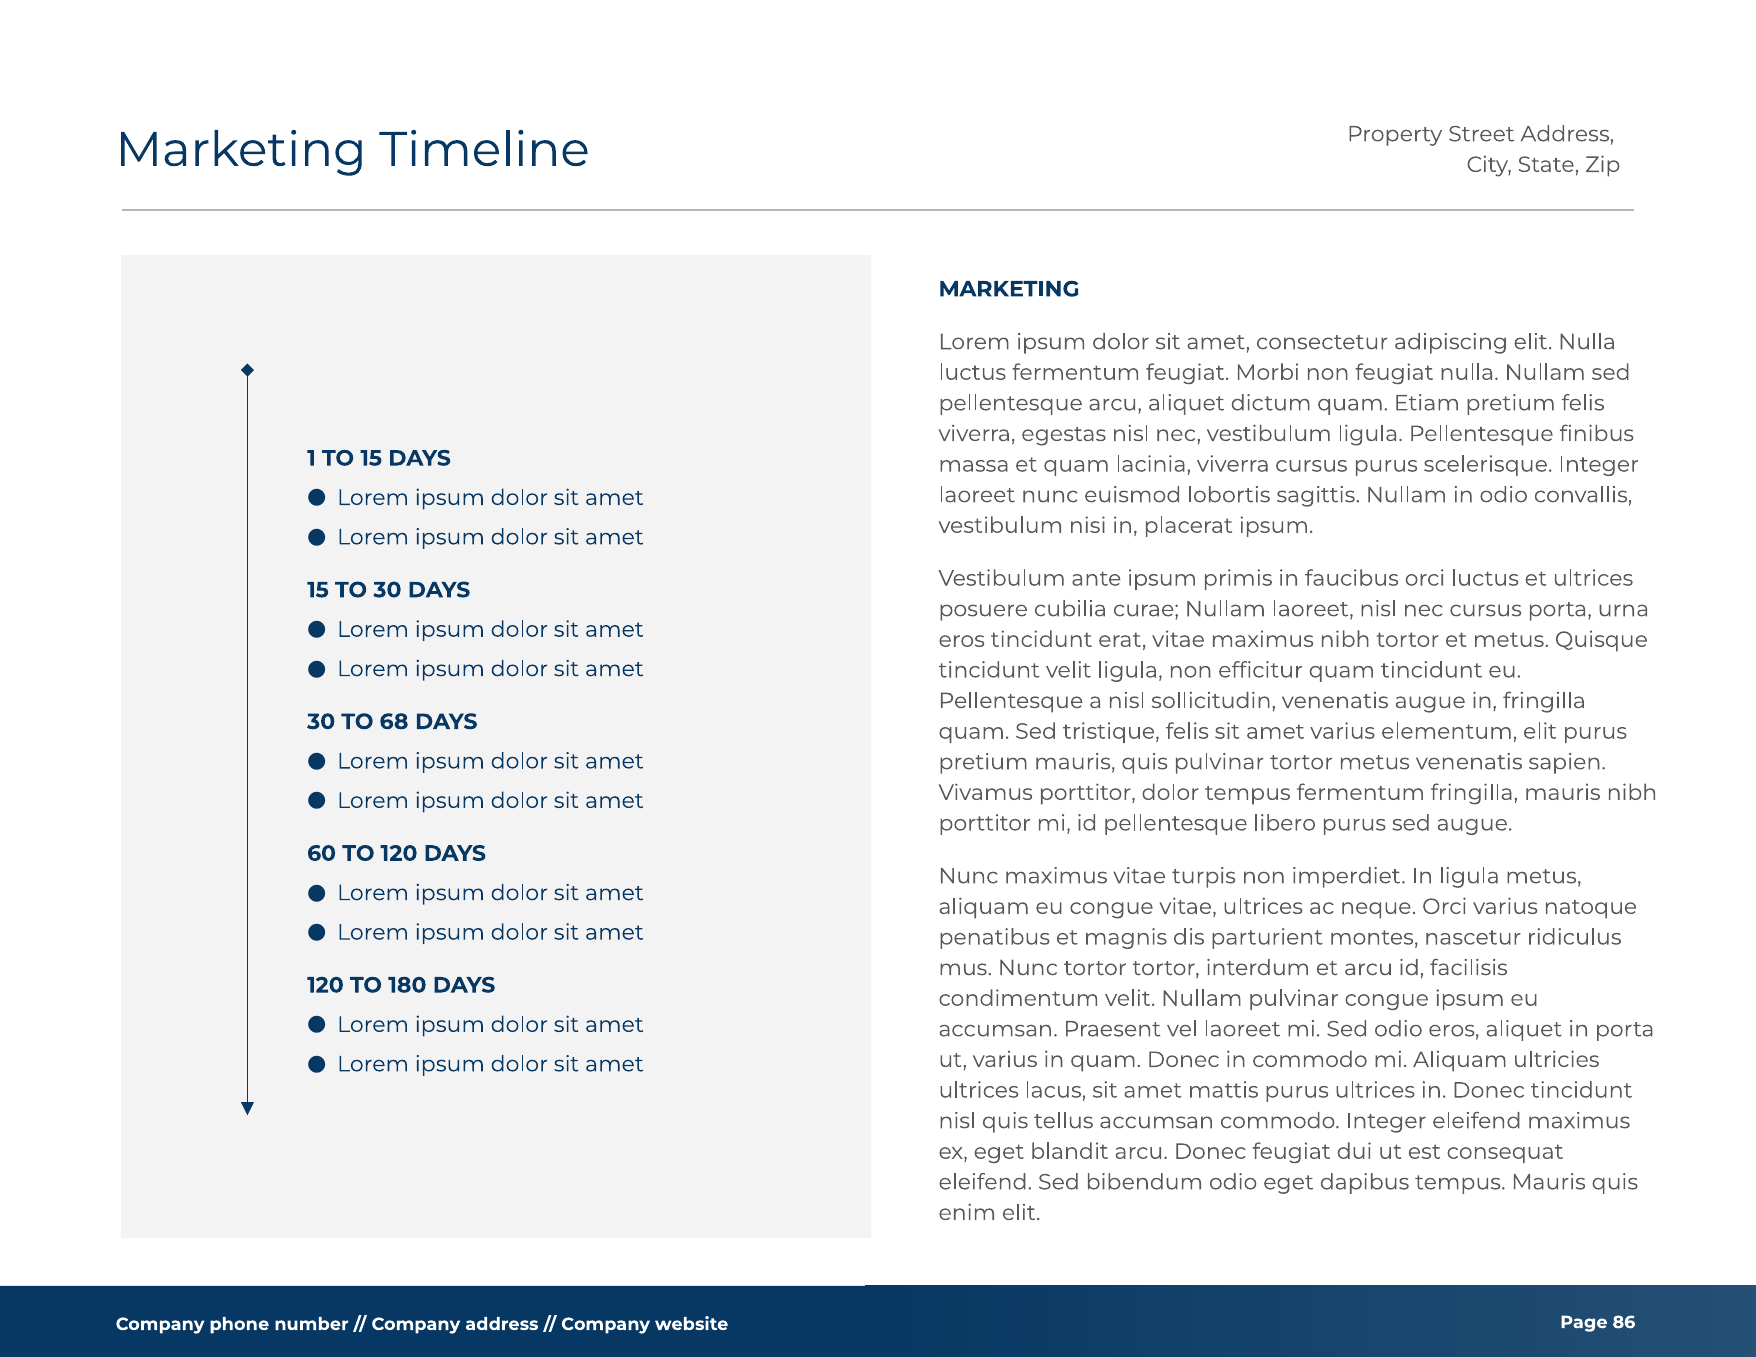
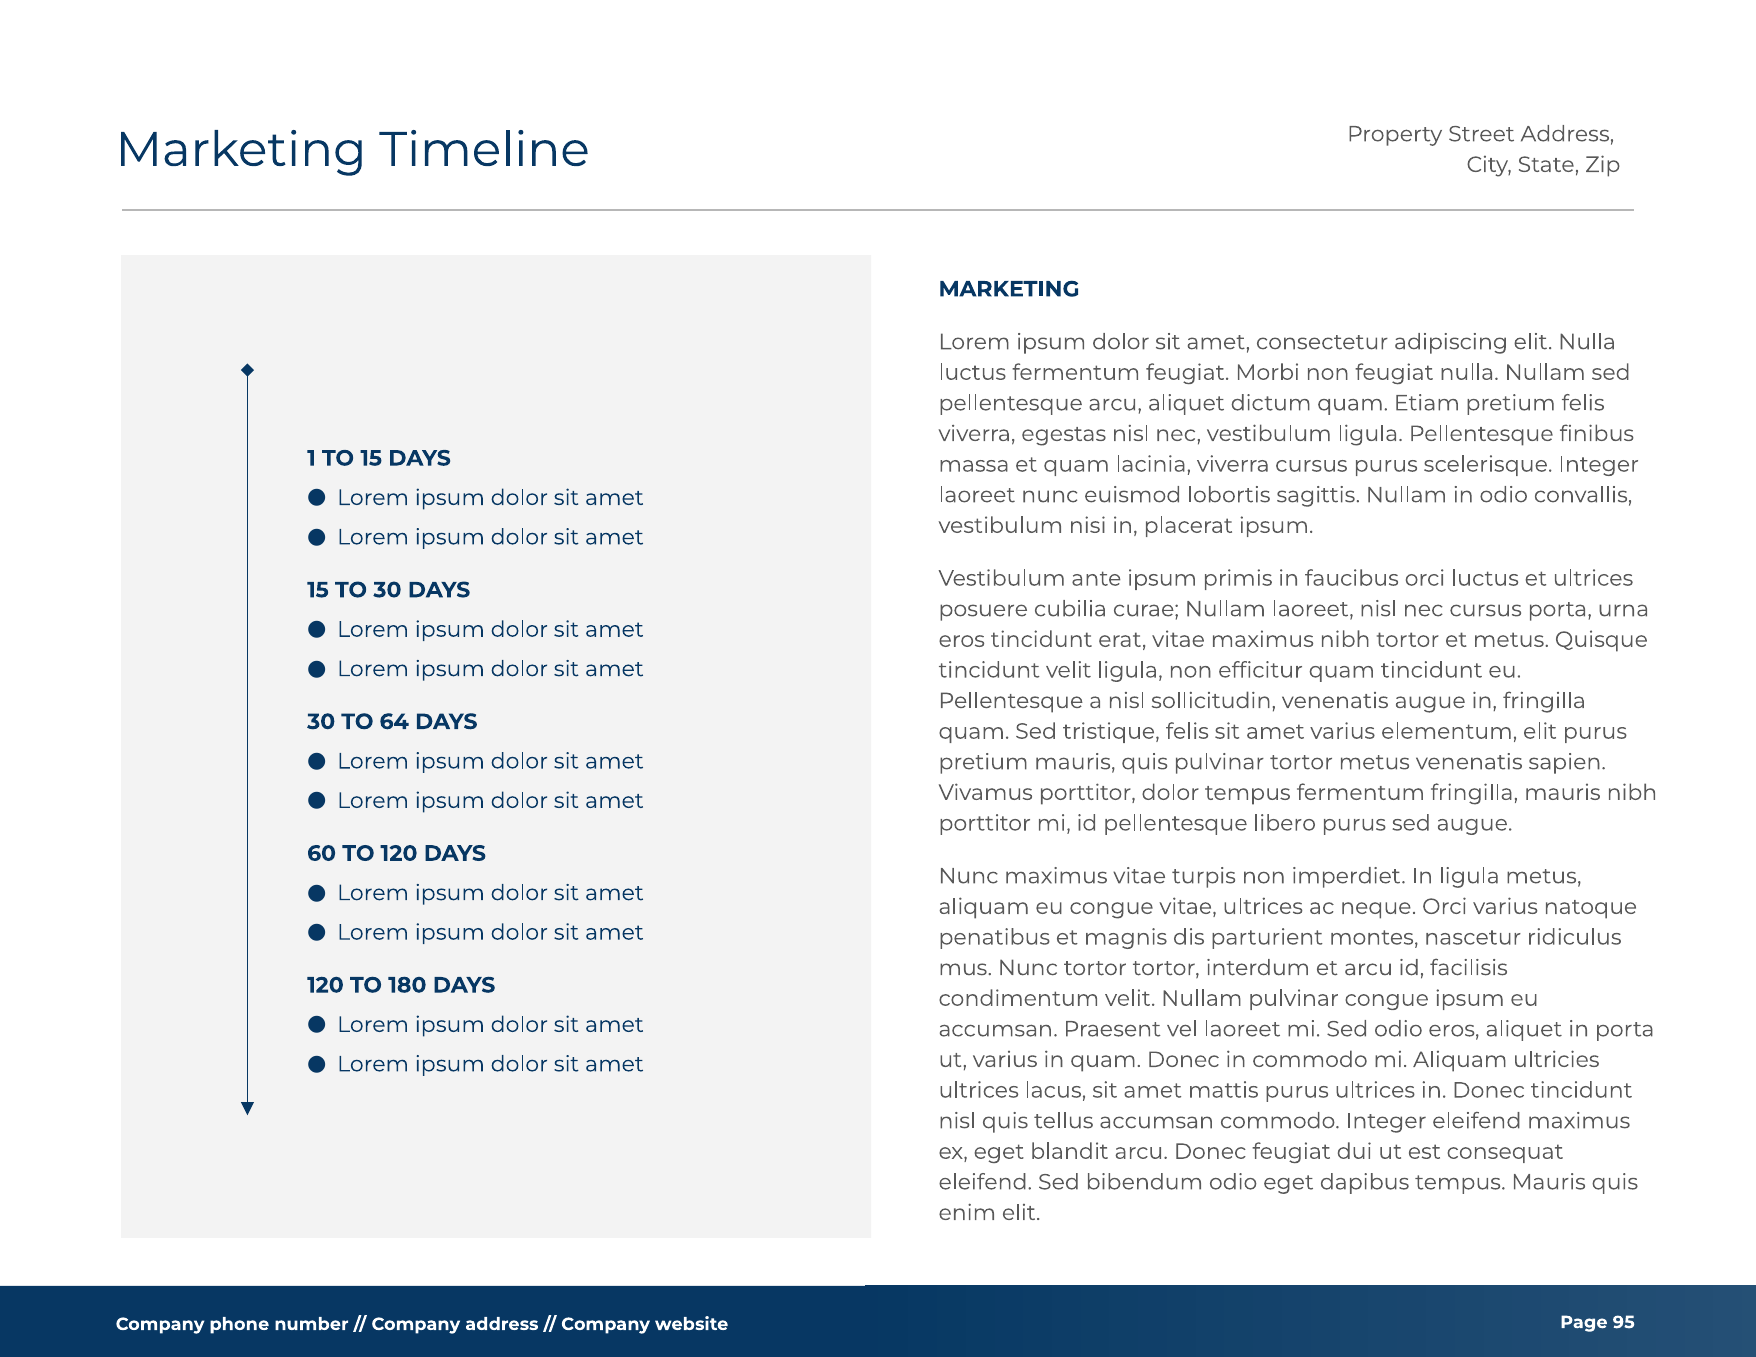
68: 68 -> 64 (394, 722)
86: 86 -> 95 (1624, 1322)
